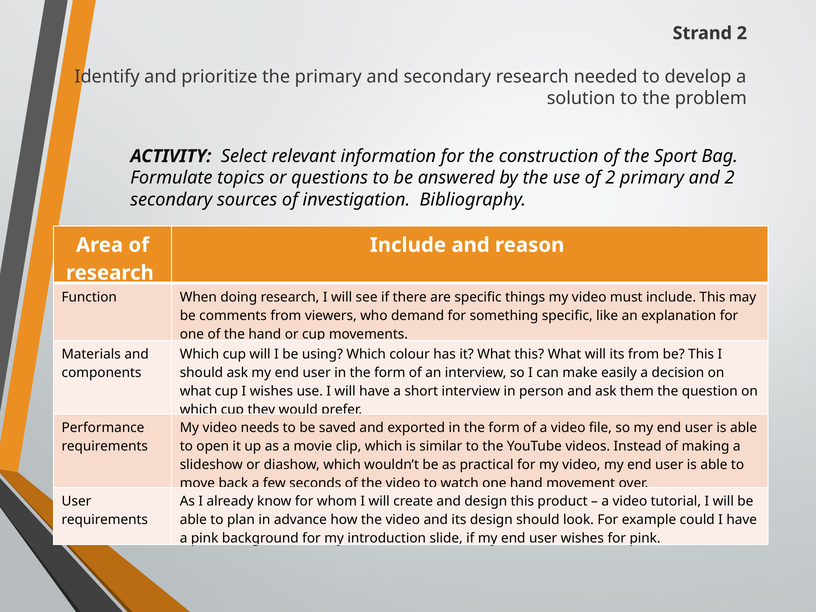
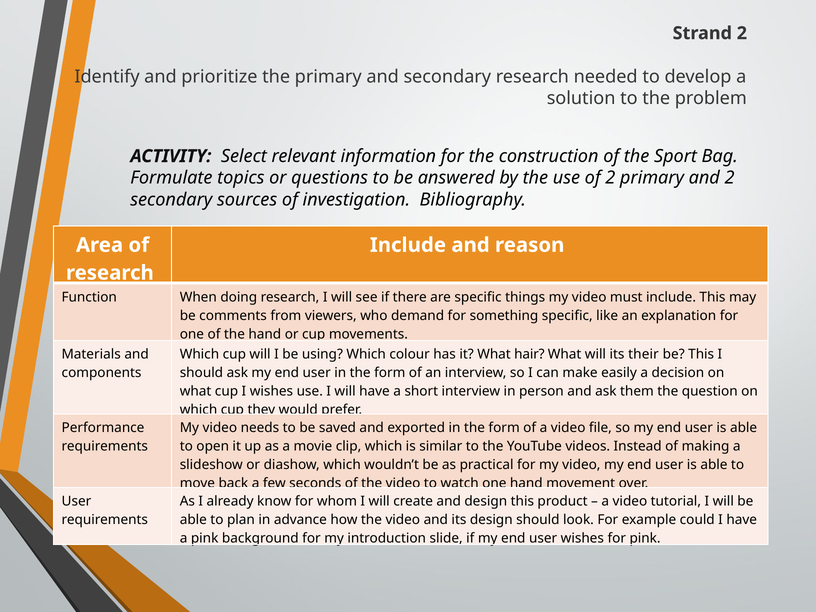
What this: this -> hair (529, 354)
its from: from -> their (644, 354)
